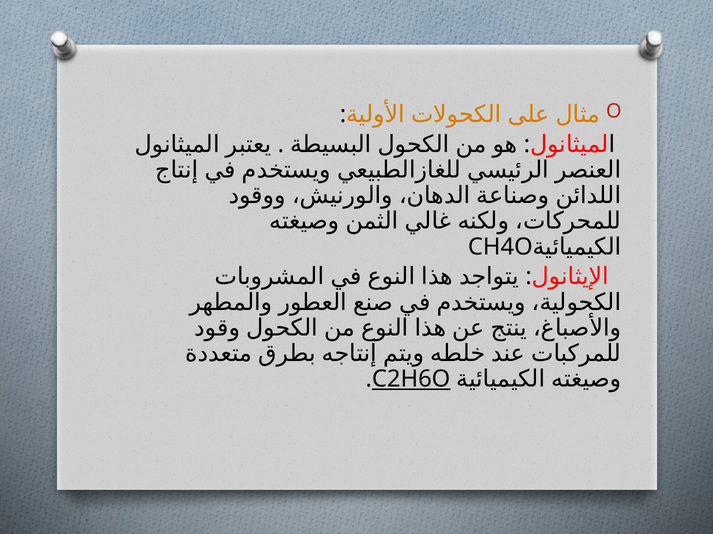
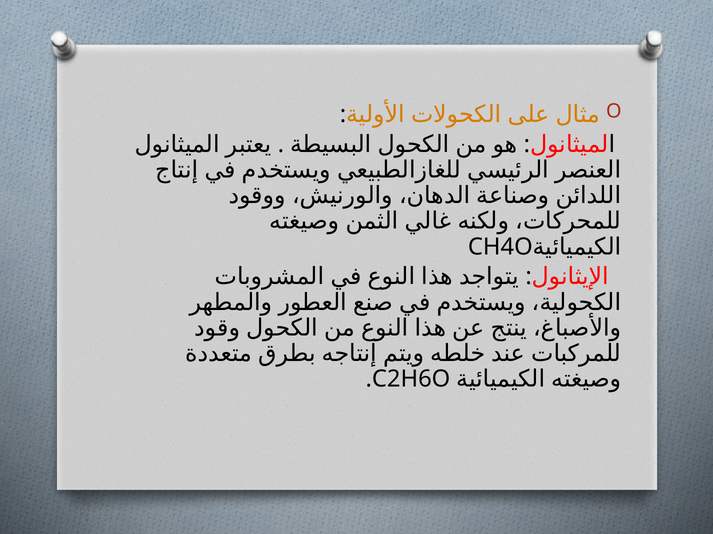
C2H6O underline: present -> none (411, 380)
